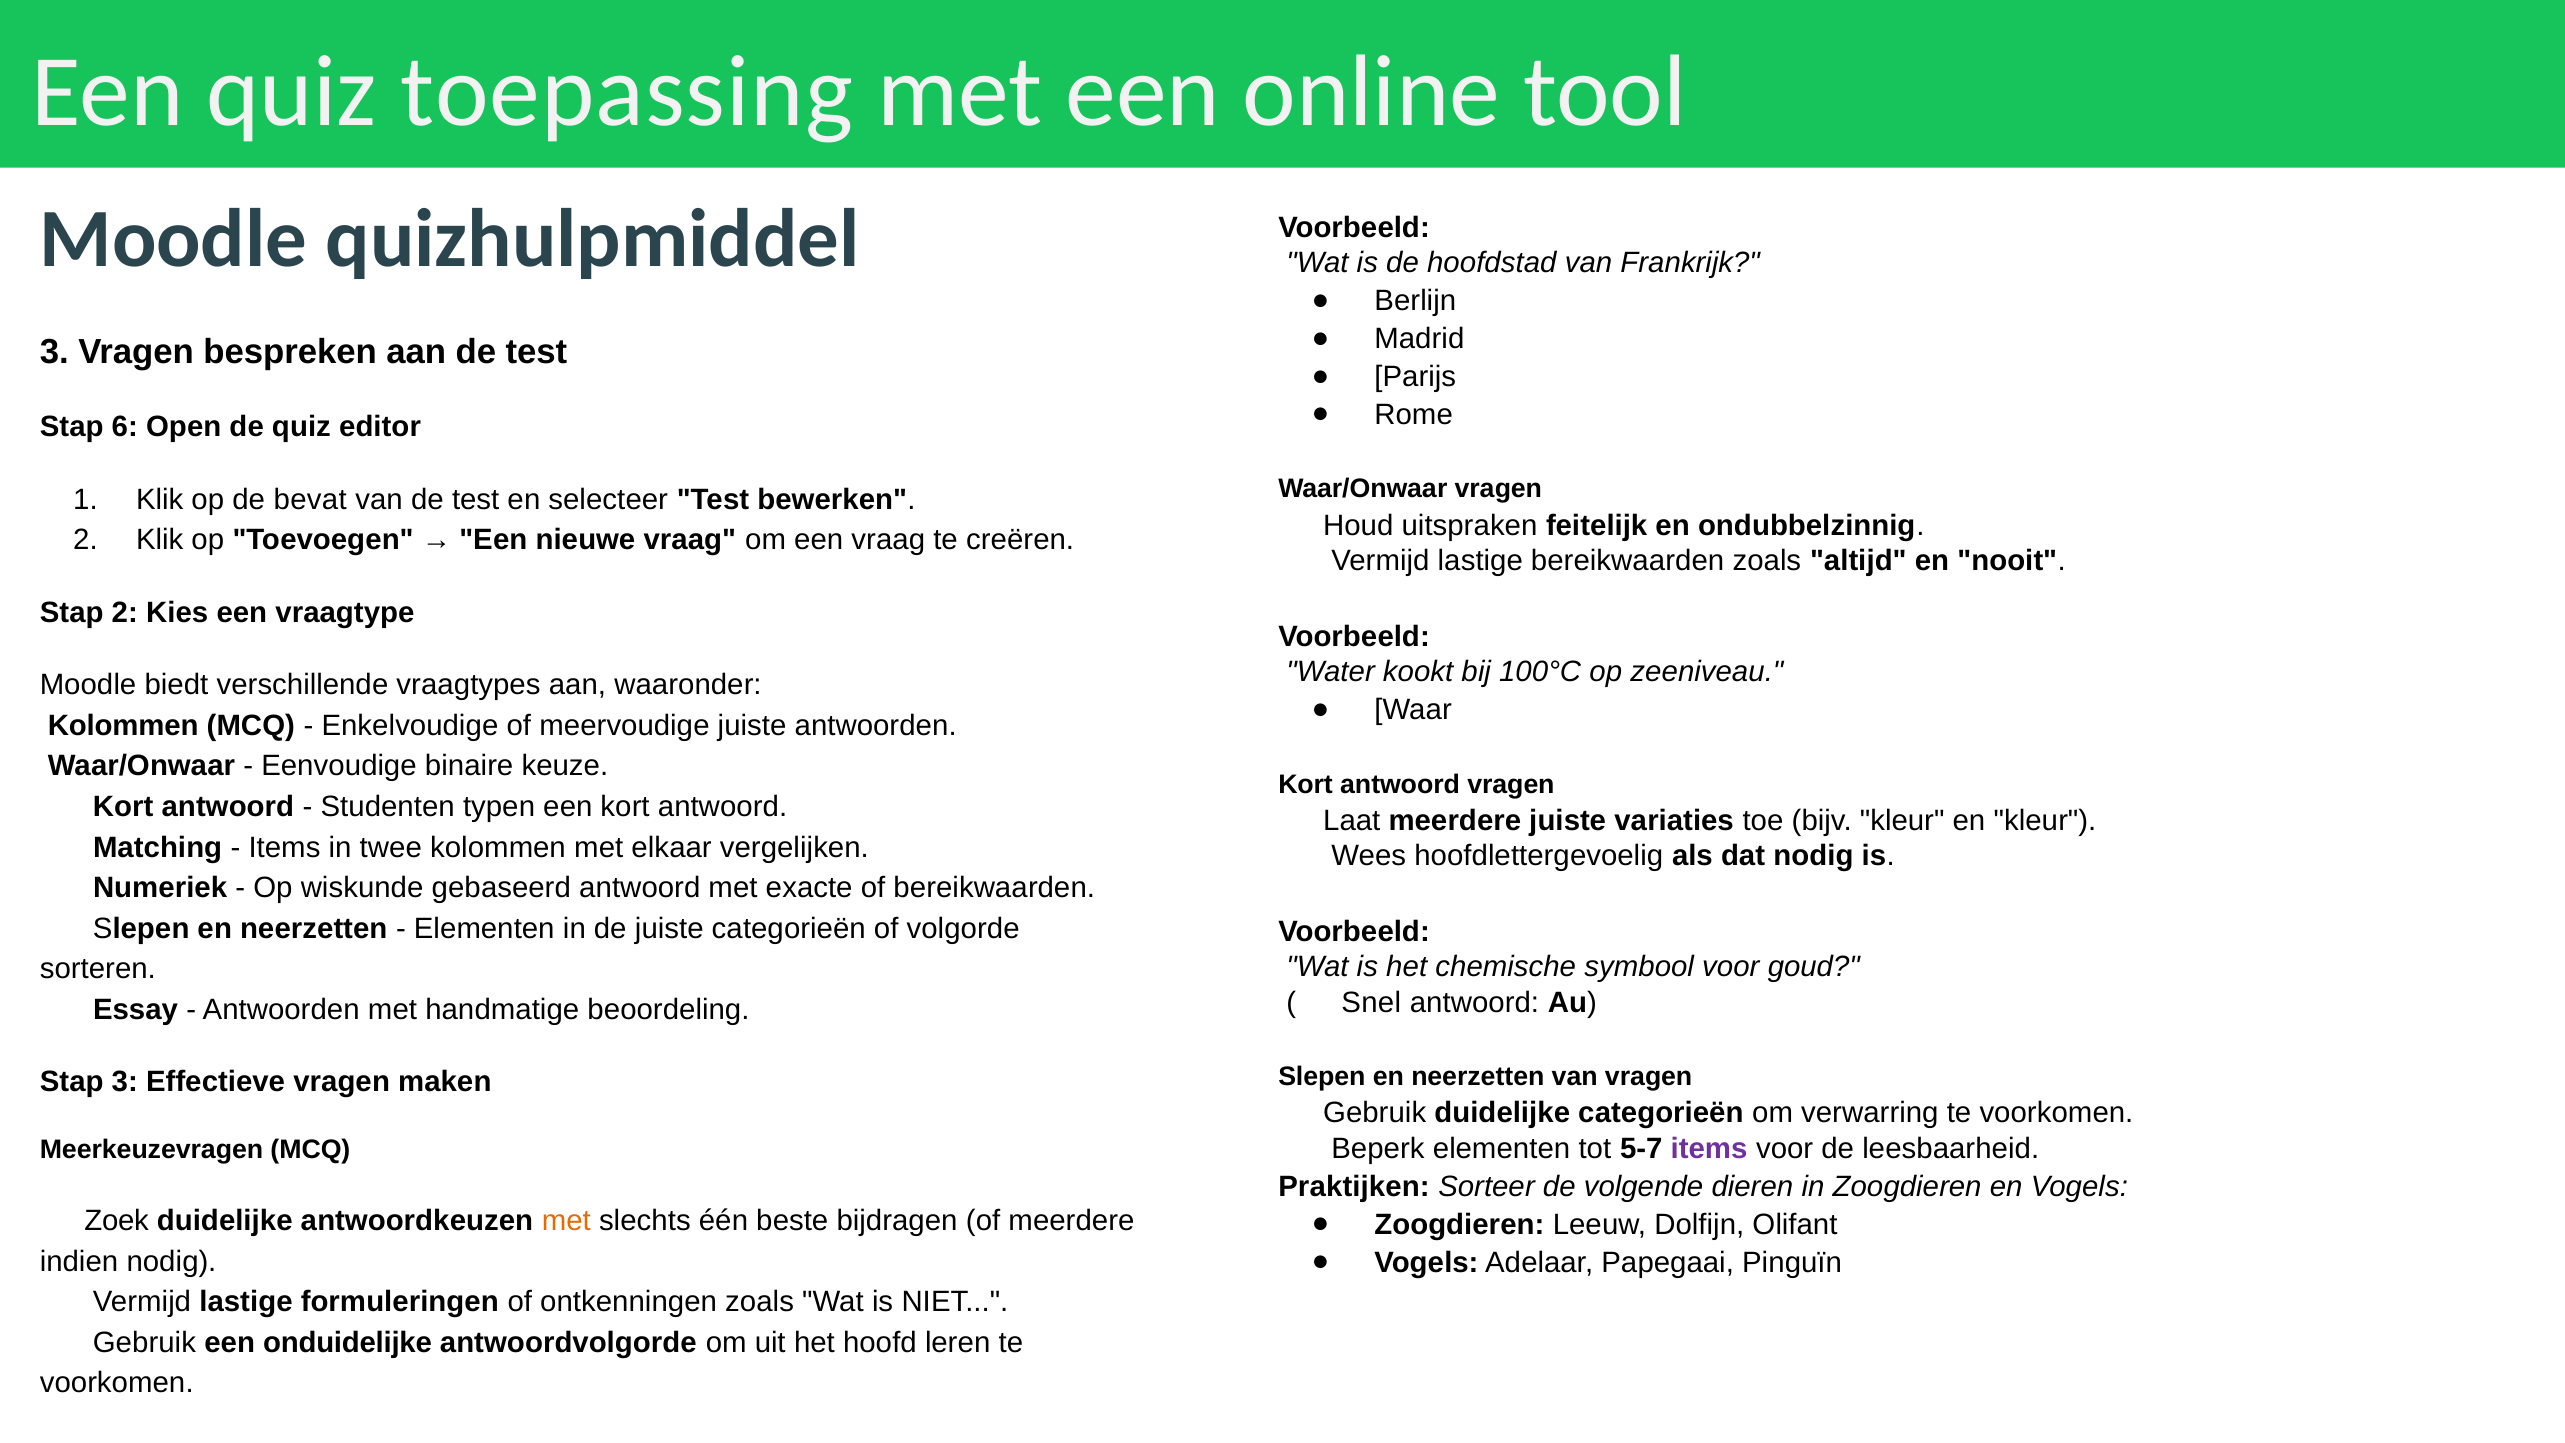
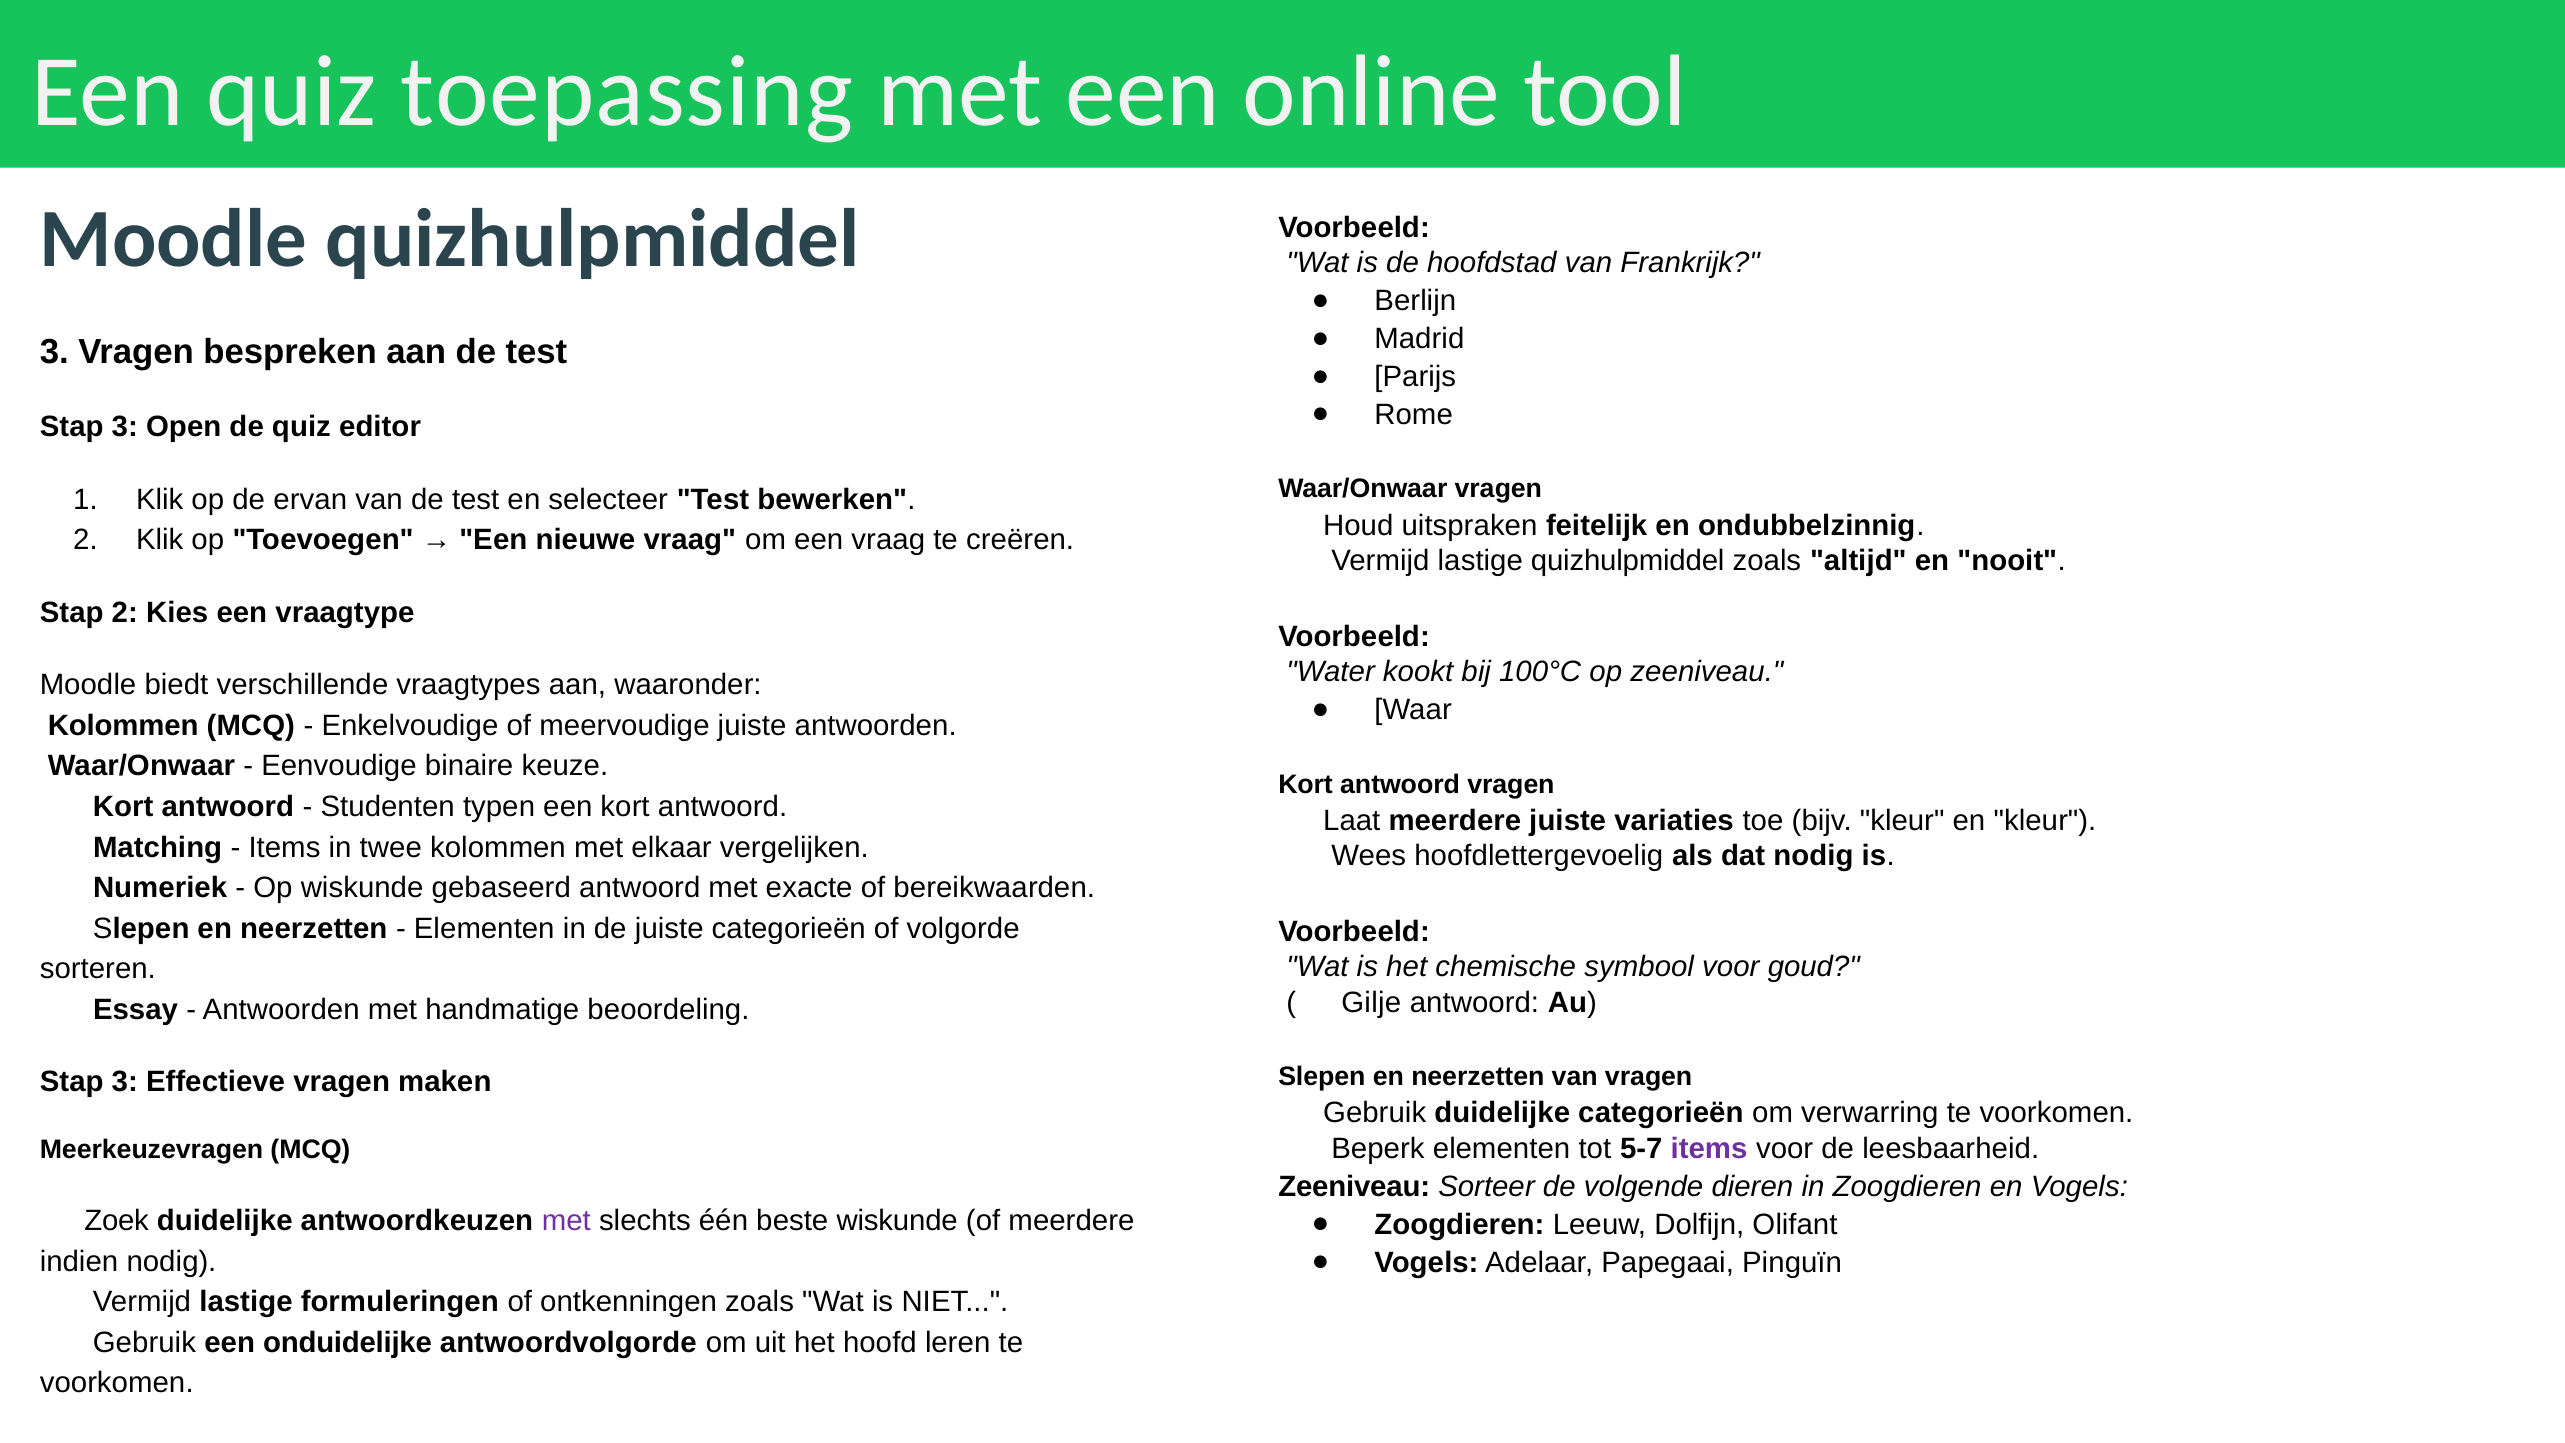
6: 6 -> 3 (125, 427)
bevat: bevat -> ervan (310, 499)
lastige bereikwaarden: bereikwaarden -> quizhulpmiddel (1628, 561)
Snel: Snel -> Gilje (1371, 1002)
Praktijken: Praktijken -> Zeeniveau (1354, 1186)
met colour: orange -> purple (566, 1221)
beste bijdragen: bijdragen -> wiskunde (897, 1221)
